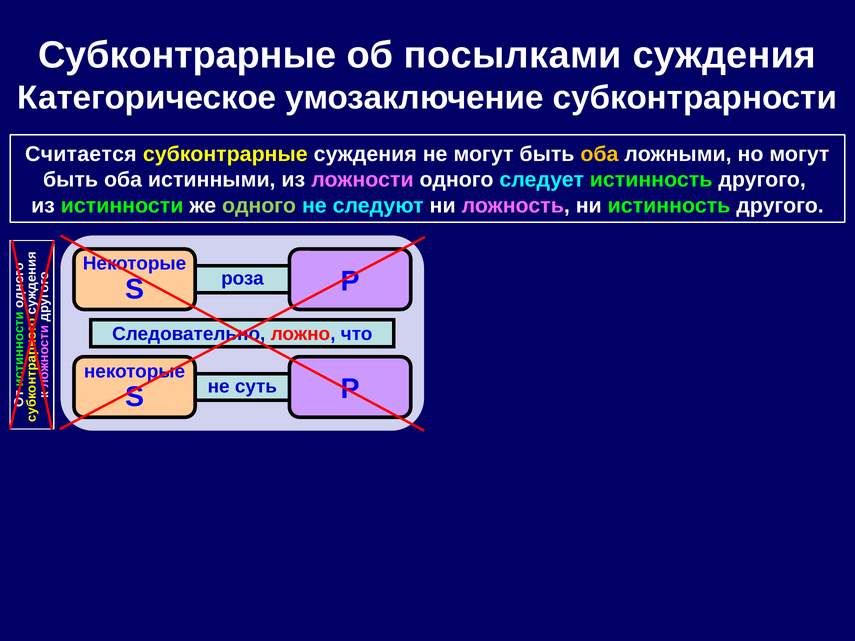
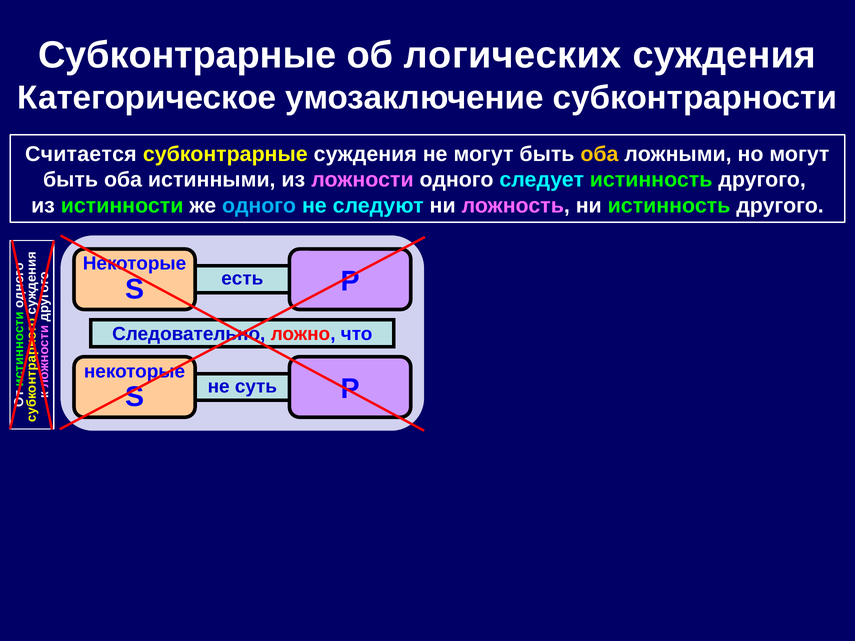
посылками: посылками -> логических (513, 55)
одного colour: light green -> light blue (259, 206)
роза: роза -> есть (242, 279)
